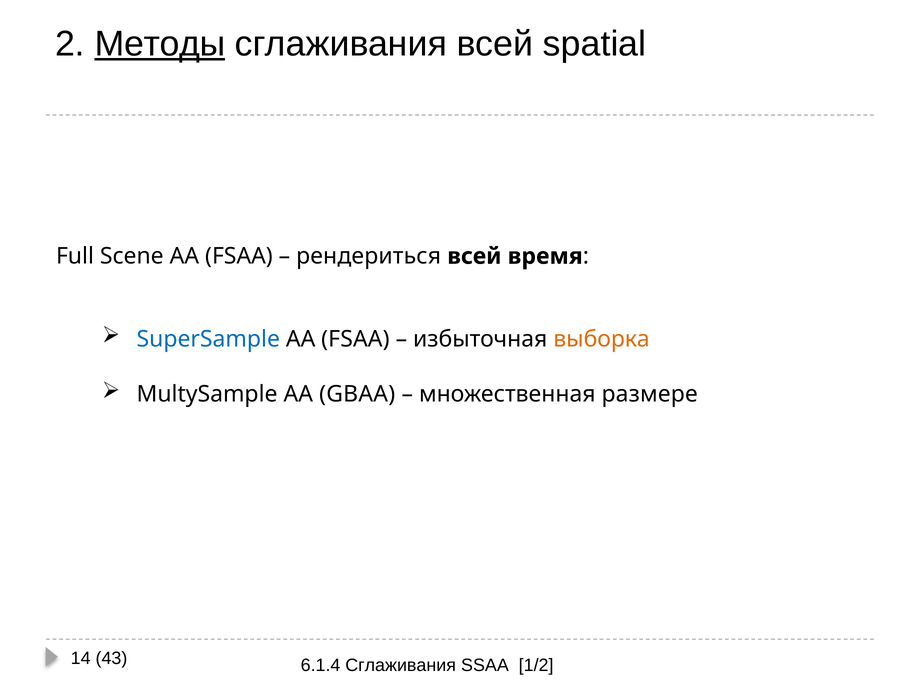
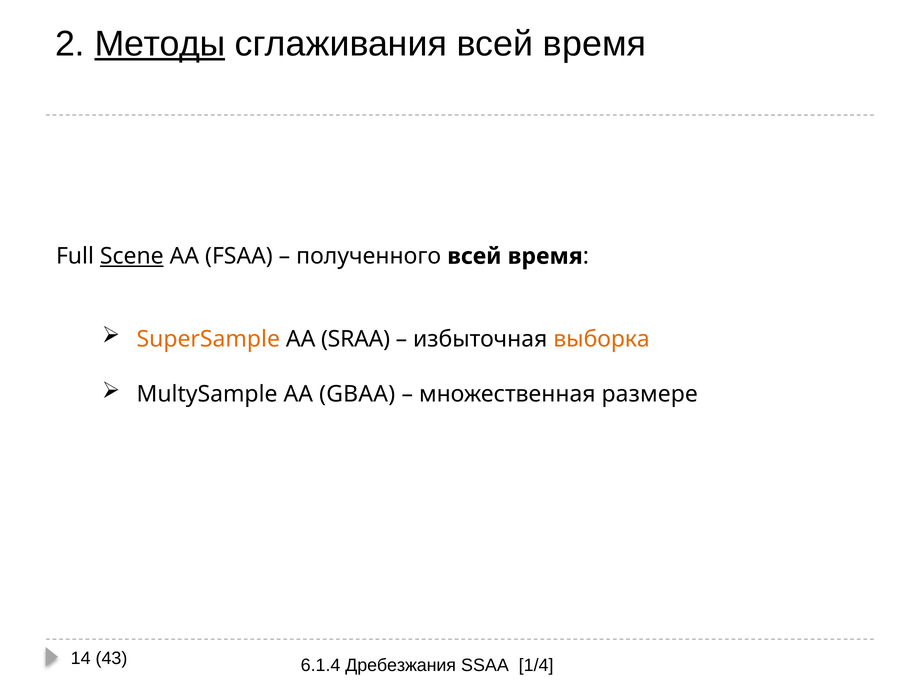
сглаживания всей spatial: spatial -> время (595, 44)
Scene underline: none -> present (132, 256)
рендериться: рендериться -> полученного (369, 256)
SuperSample colour: blue -> orange (208, 339)
FSAA: FSAA -> SRAA (356, 339)
6.1.4 Сглаживания: Сглаживания -> Дребезжания (401, 665)
1/2: 1/2 -> 1/4 (536, 665)
